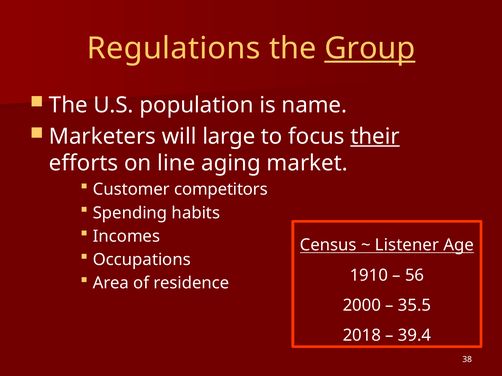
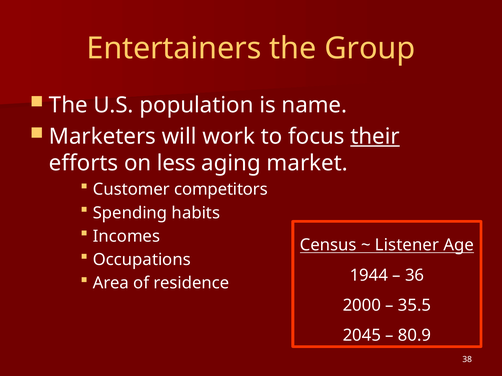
Regulations: Regulations -> Entertainers (174, 49)
Group underline: present -> none (370, 49)
large: large -> work (229, 137)
line: line -> less (176, 163)
1910: 1910 -> 1944 (369, 276)
56: 56 -> 36 (415, 276)
2018: 2018 -> 2045 (362, 336)
39.4: 39.4 -> 80.9 (415, 336)
